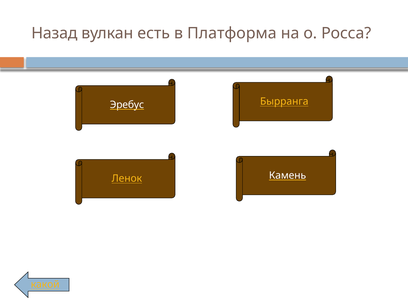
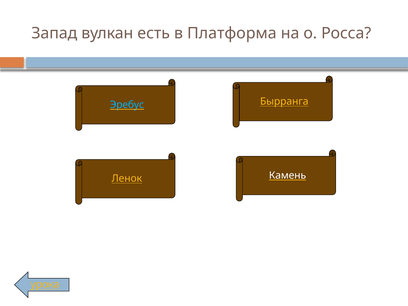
Назад: Назад -> Запад (54, 33)
Эребус colour: white -> light blue (127, 105)
какой: какой -> урока (45, 285)
